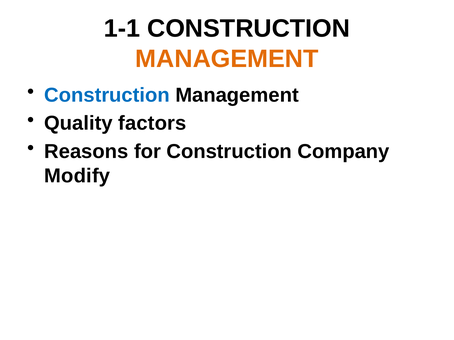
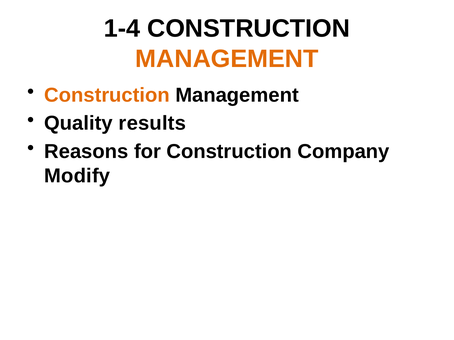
1-1: 1-1 -> 1-4 (122, 29)
Construction colour: blue -> orange (107, 95)
factors: factors -> results (152, 123)
